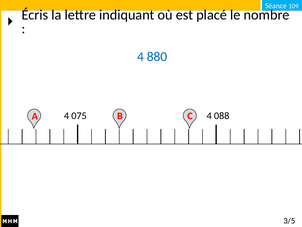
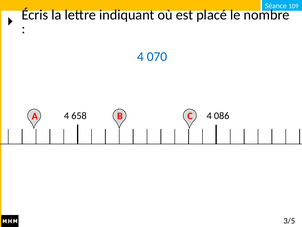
880: 880 -> 070 (157, 57)
075: 075 -> 658 (79, 116)
088: 088 -> 086 (222, 116)
